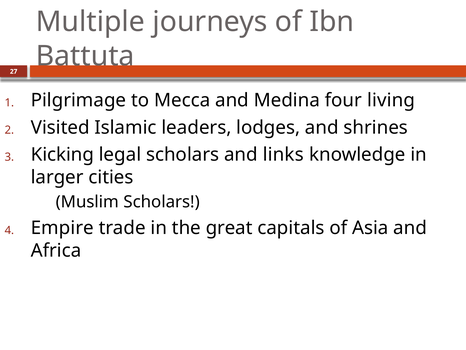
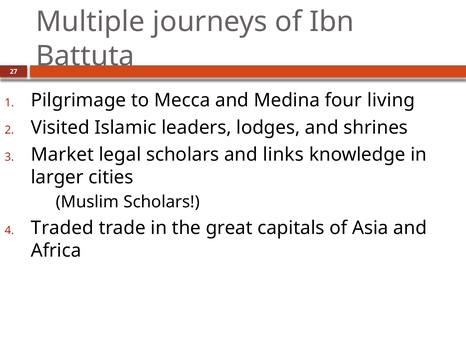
Kicking: Kicking -> Market (62, 154)
Empire: Empire -> Traded (62, 228)
